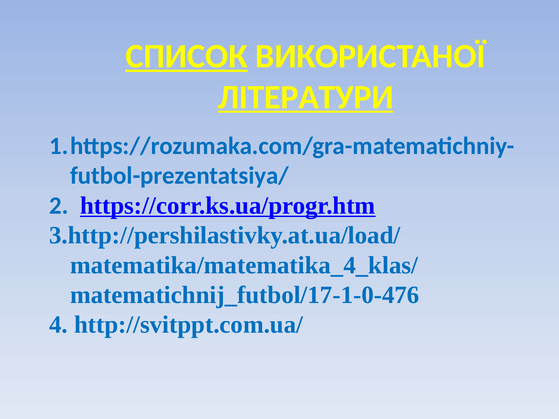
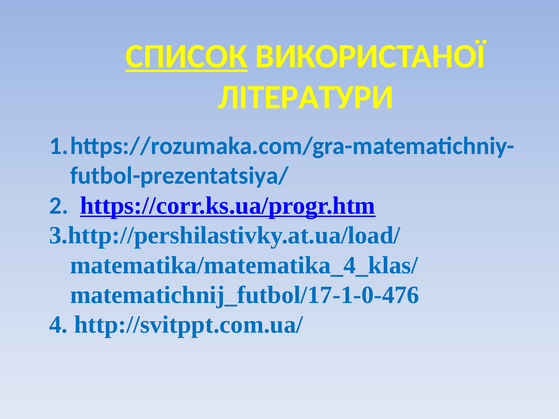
ЛІТЕРАТУРИ underline: present -> none (306, 97)
